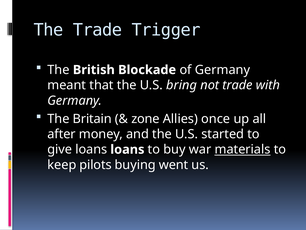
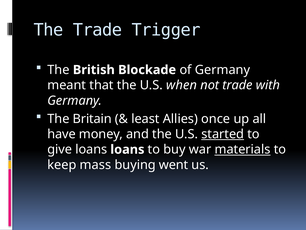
bring: bring -> when (182, 85)
zone: zone -> least (145, 119)
after: after -> have (62, 134)
started underline: none -> present (223, 134)
pilots: pilots -> mass (95, 165)
